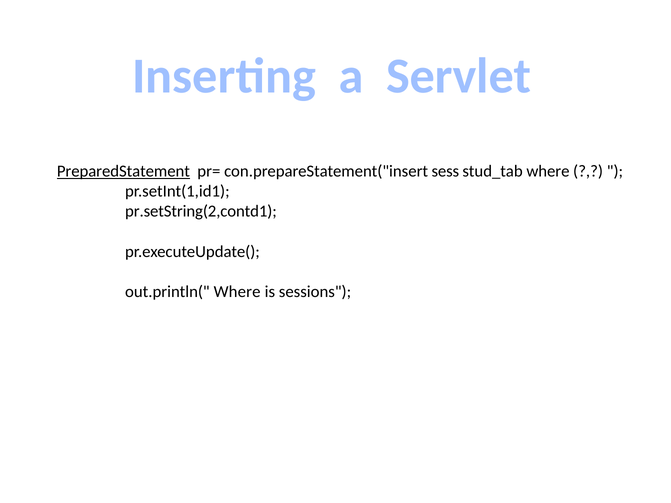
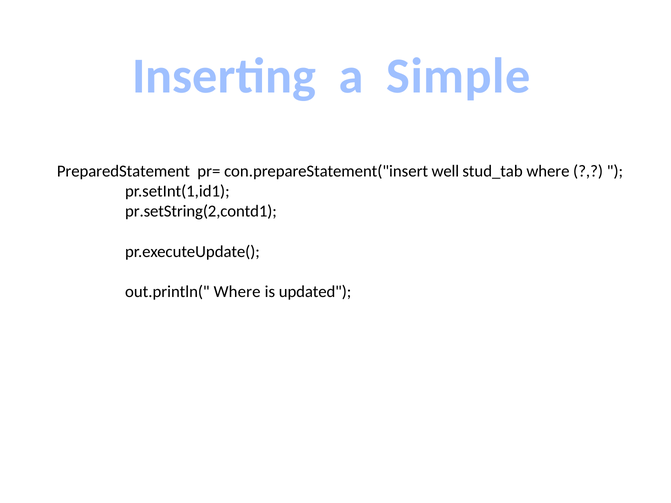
Servlet: Servlet -> Simple (458, 76)
PreparedStatement underline: present -> none (123, 171)
sess: sess -> well (445, 171)
sessions: sessions -> updated (315, 292)
